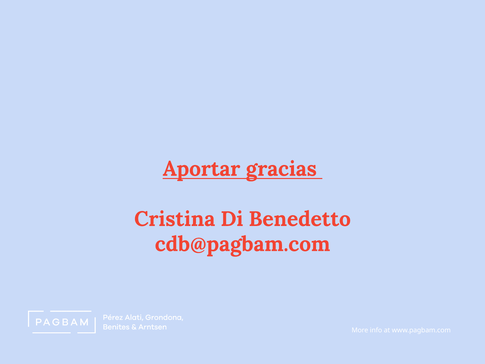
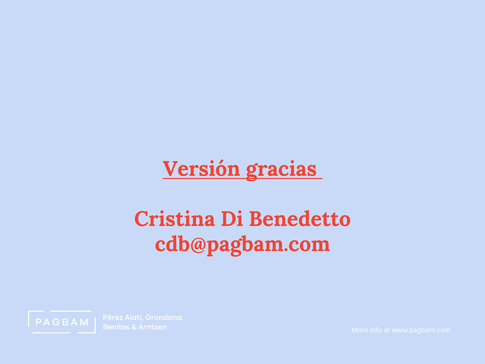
Aportar: Aportar -> Versión (202, 169)
